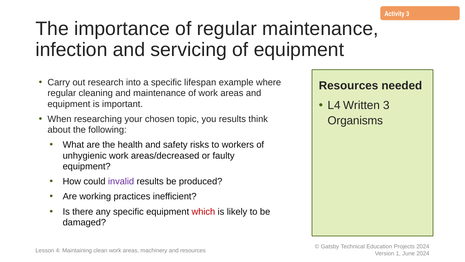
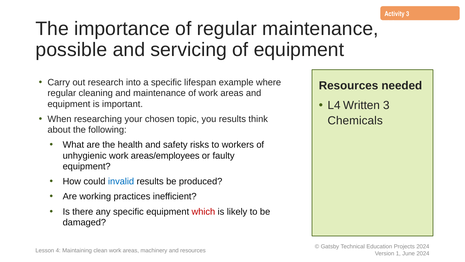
infection: infection -> possible (71, 50)
Organisms: Organisms -> Chemicals (355, 120)
areas/decreased: areas/decreased -> areas/employees (165, 155)
invalid colour: purple -> blue (121, 181)
